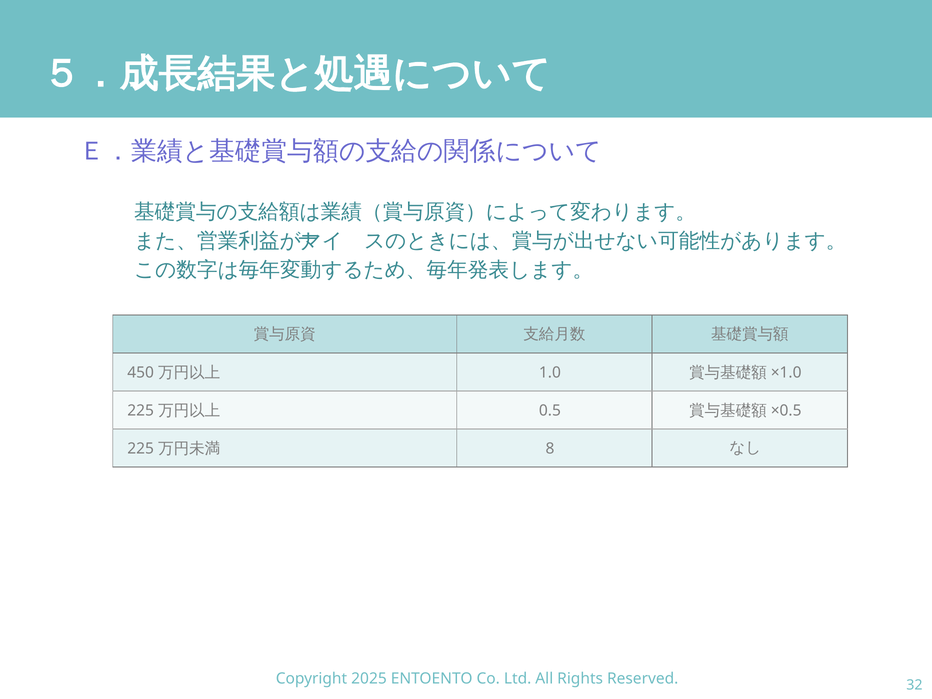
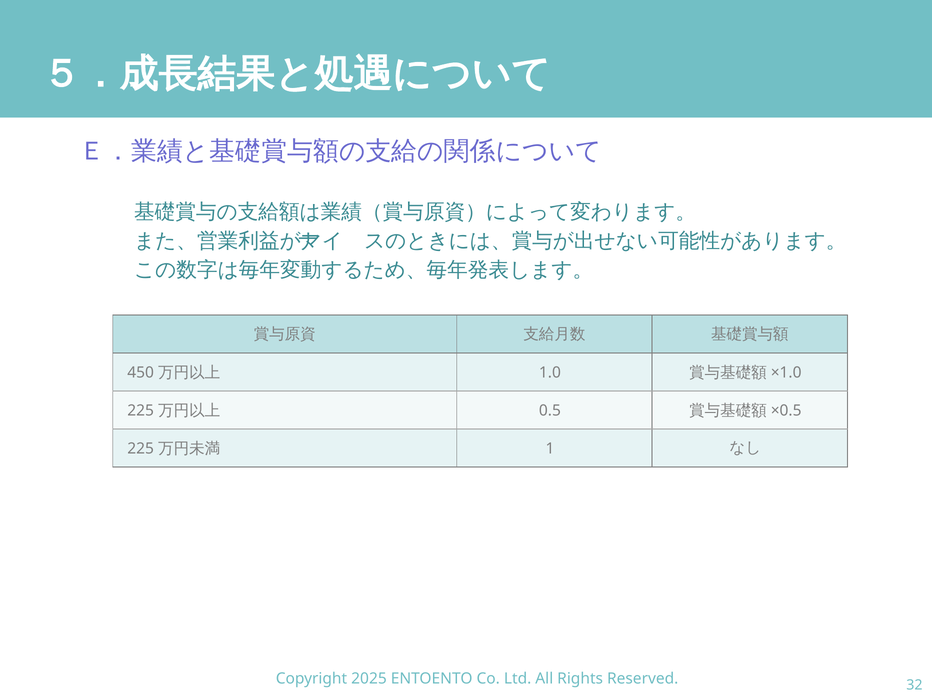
8: 8 -> 1 (550, 449)
